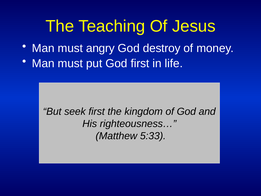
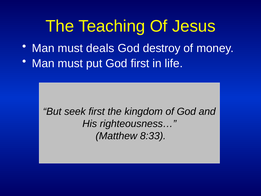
angry: angry -> deals (100, 48)
5:33: 5:33 -> 8:33 (153, 136)
